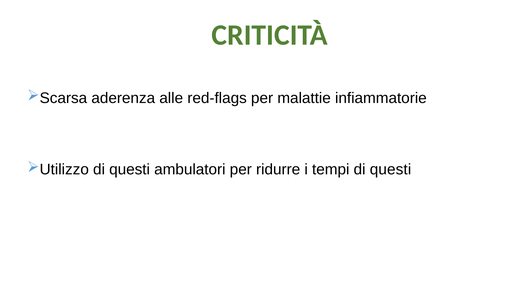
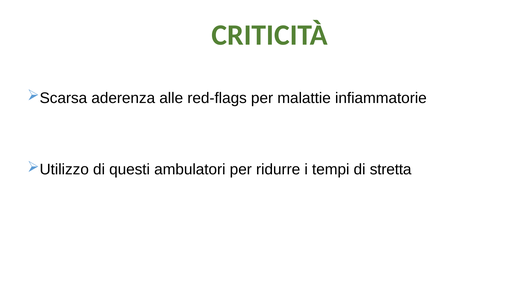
tempi di questi: questi -> stretta (391, 170)
